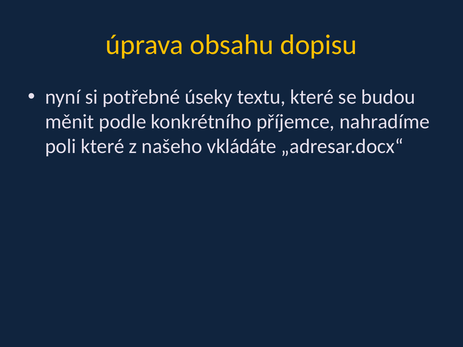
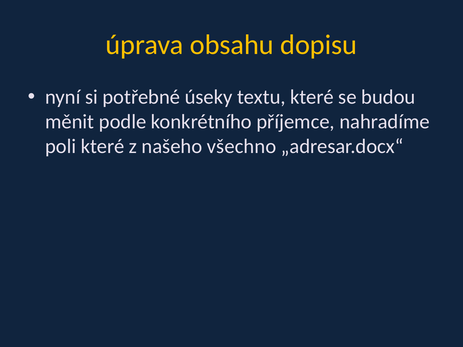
vkládáte: vkládáte -> všechno (242, 147)
